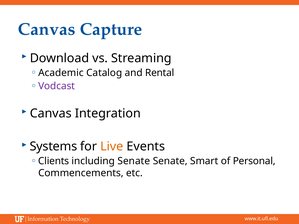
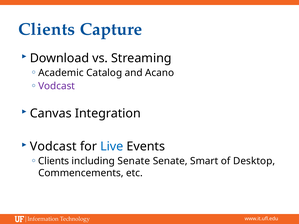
Canvas: Canvas -> Clients (47, 29)
Rental: Rental -> Acano (160, 73)
Systems: Systems -> Vodcast (53, 147)
Live colour: orange -> blue (112, 147)
Personal: Personal -> Desktop (254, 161)
